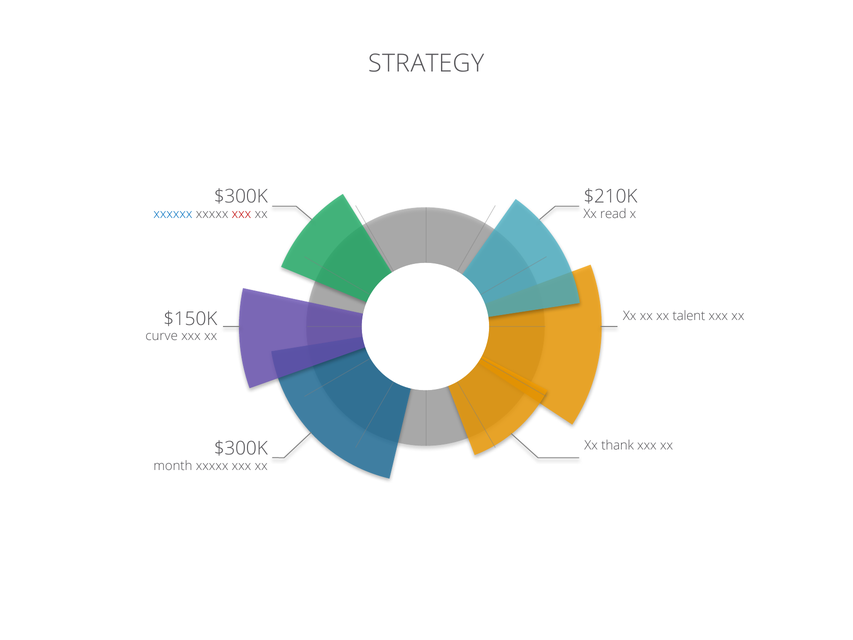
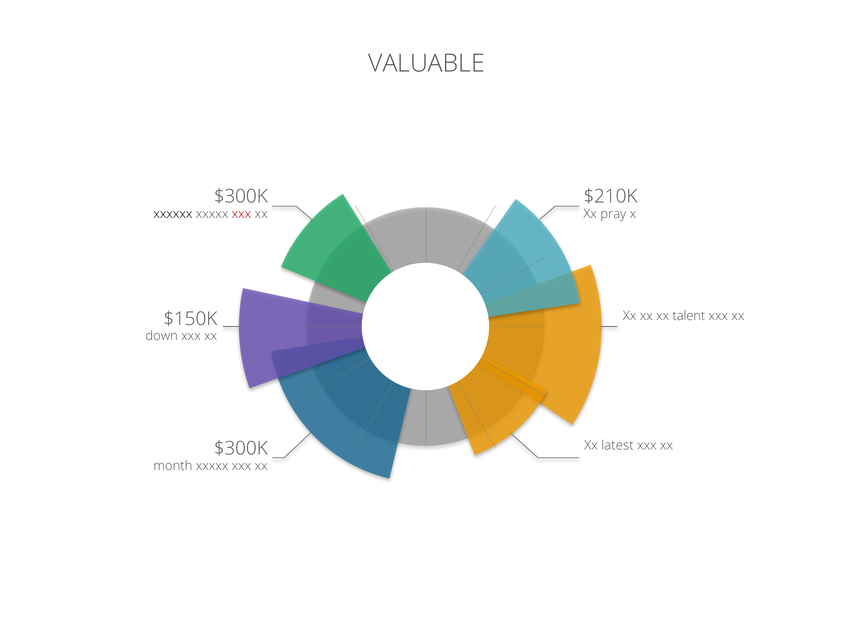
STRATEGY: STRATEGY -> VALUABLE (427, 64)
xxxxxx colour: blue -> black (173, 214)
read: read -> pray (613, 214)
curve: curve -> down (162, 336)
thank: thank -> latest (617, 445)
